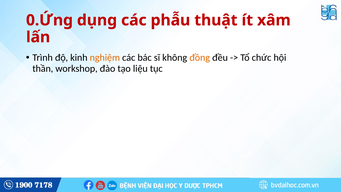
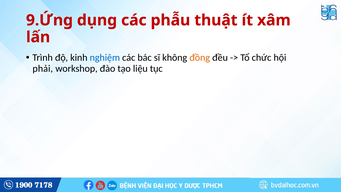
0.Ứng: 0.Ứng -> 9.Ứng (49, 20)
nghiệm colour: orange -> blue (105, 58)
thần: thần -> phải (43, 68)
